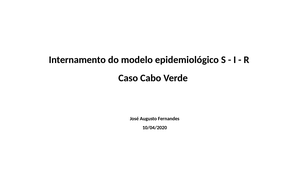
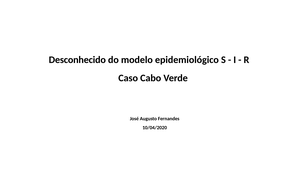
Internamento: Internamento -> Desconhecido (77, 60)
